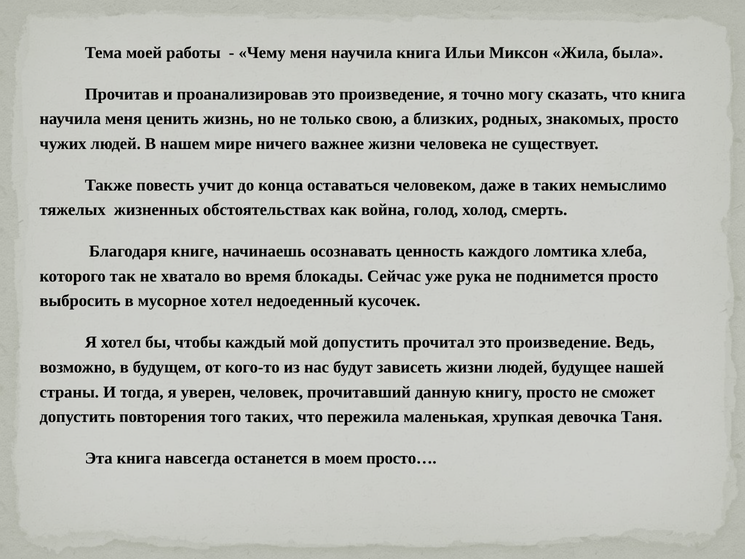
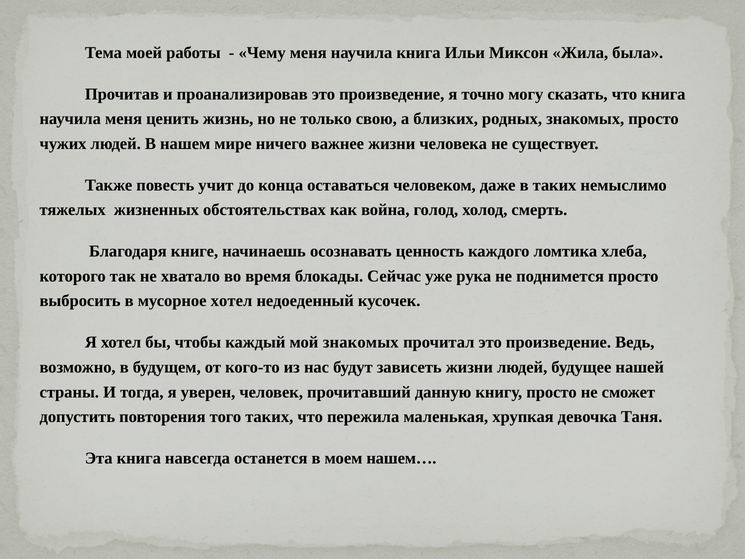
мой допустить: допустить -> знакомых (361, 342)
просто…: просто… -> нашем… (401, 458)
